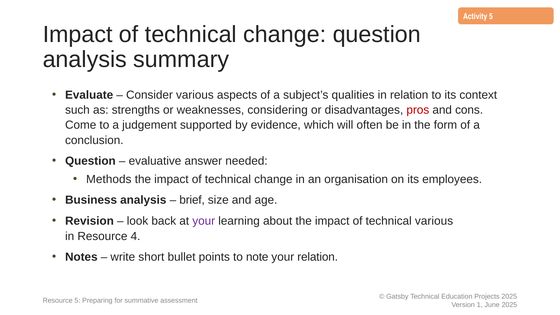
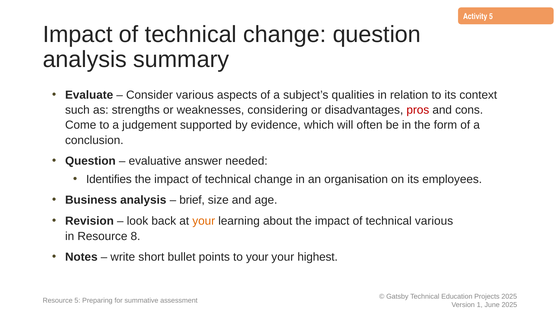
Methods: Methods -> Identifies (109, 179)
your colour: purple -> orange (204, 221)
4: 4 -> 8 (136, 236)
to note: note -> your (257, 257)
your relation: relation -> highest (318, 257)
